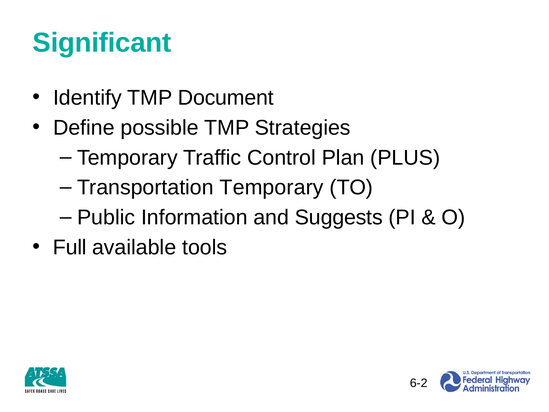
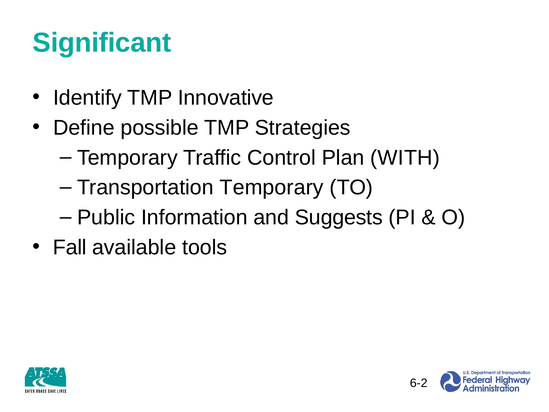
Document: Document -> Innovative (226, 98)
PLUS: PLUS -> WITH (405, 158)
Full: Full -> Fall (70, 247)
